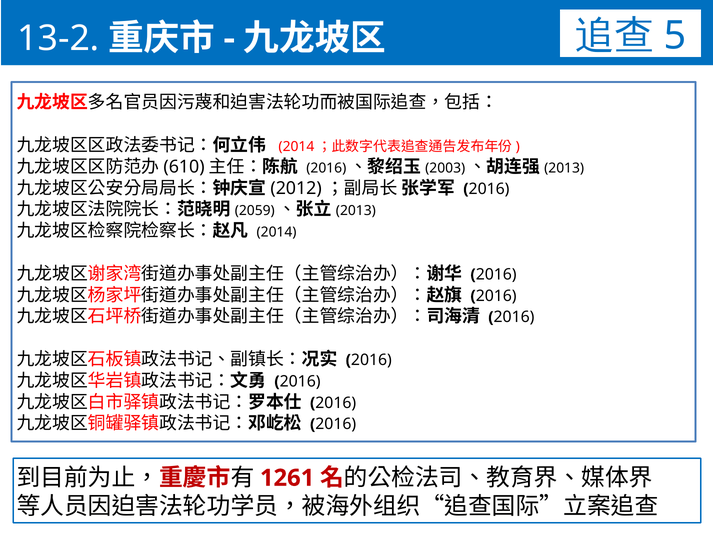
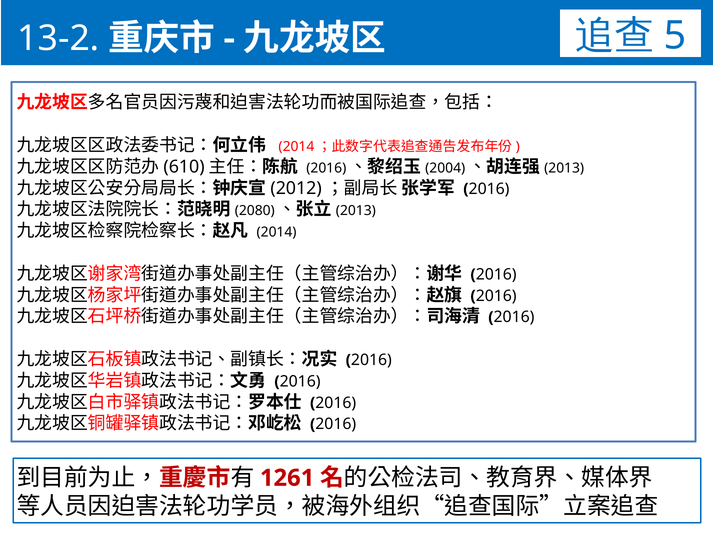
2003: 2003 -> 2004 (445, 168)
2059: 2059 -> 2080 (255, 211)
